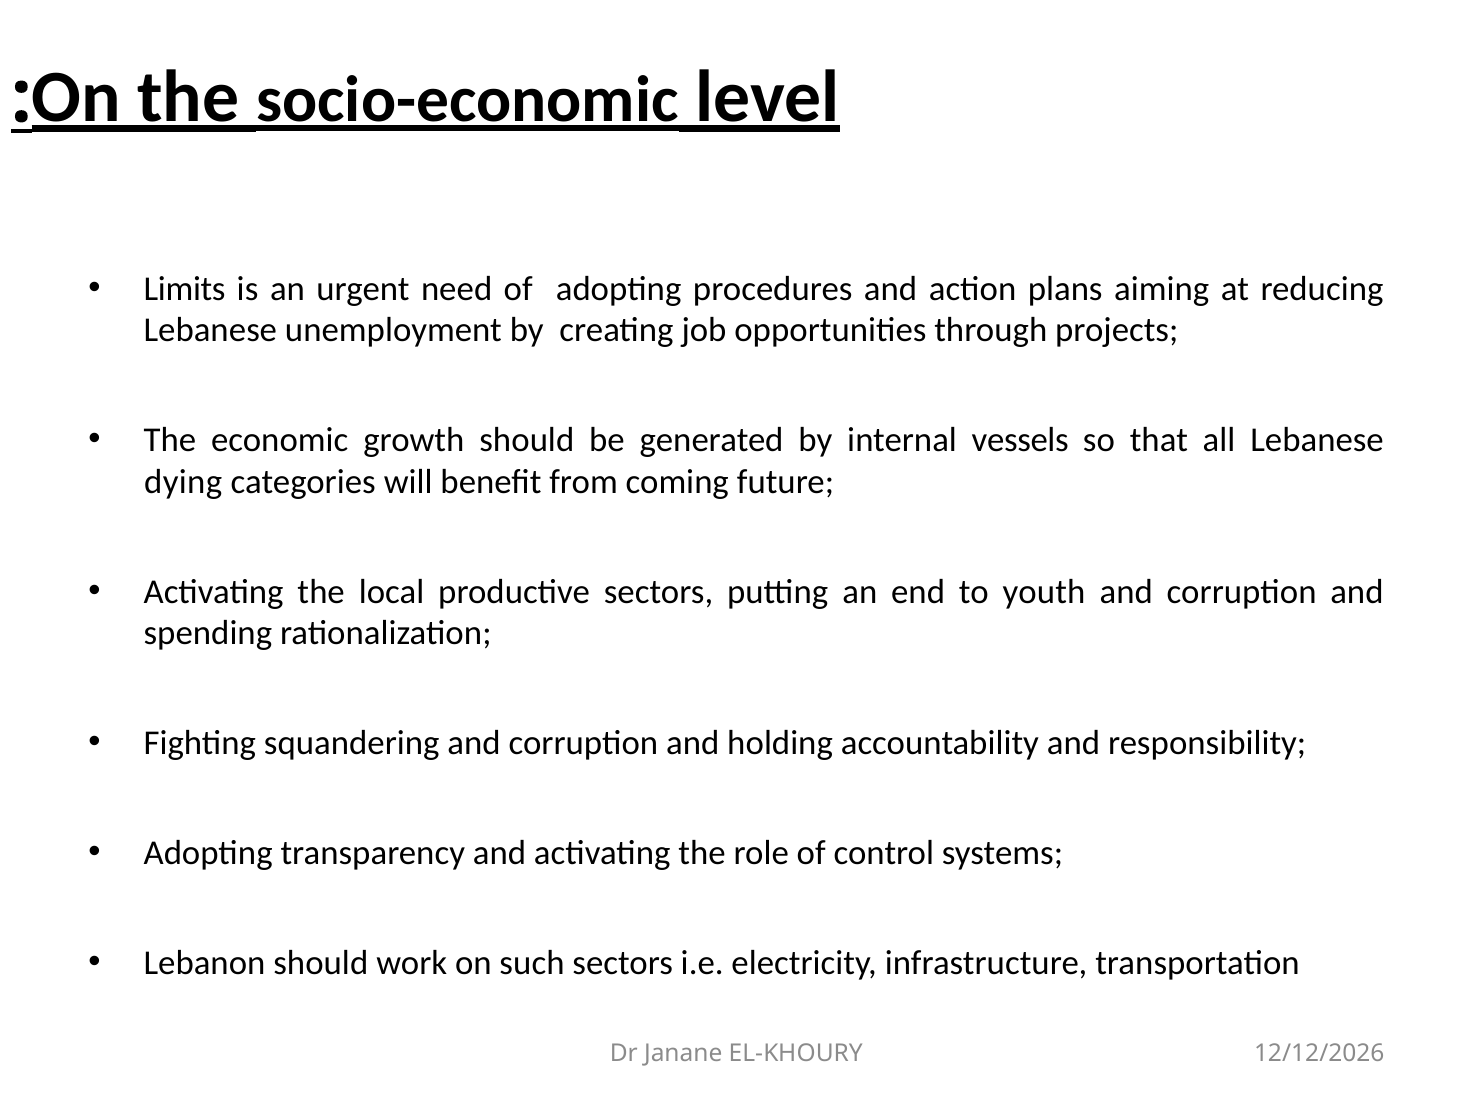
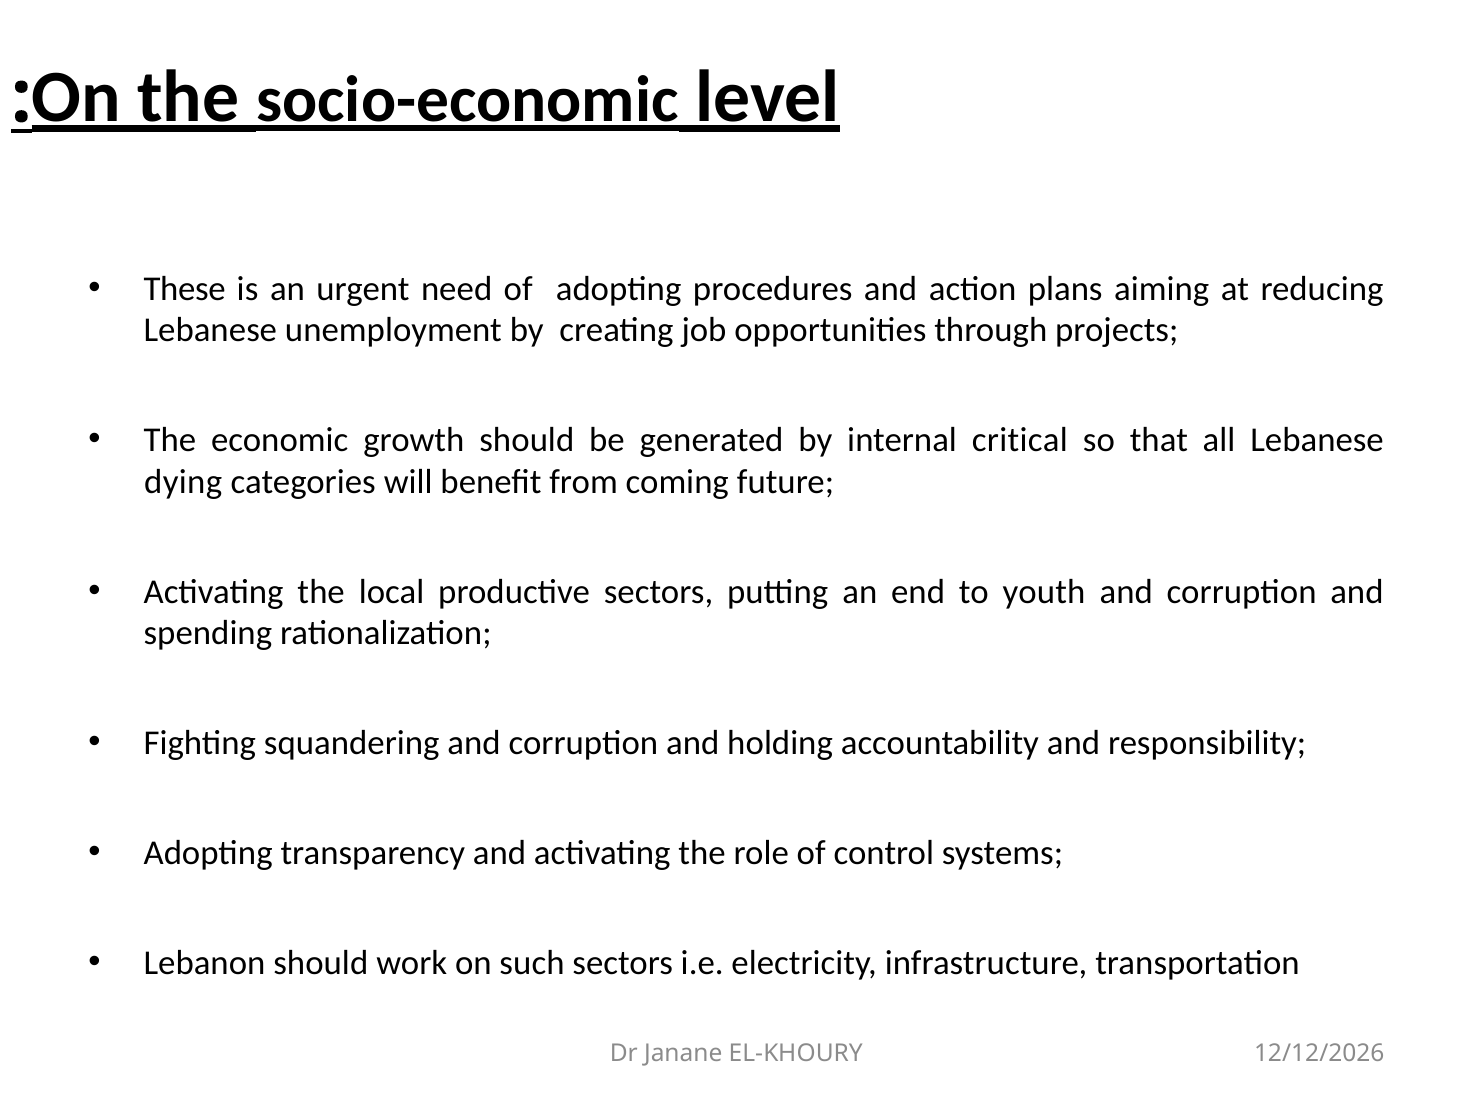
Limits: Limits -> These (185, 288)
vessels: vessels -> critical (1020, 440)
